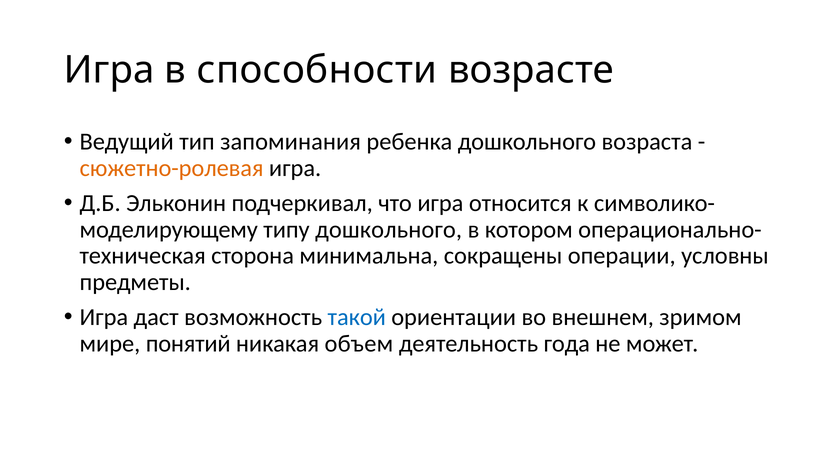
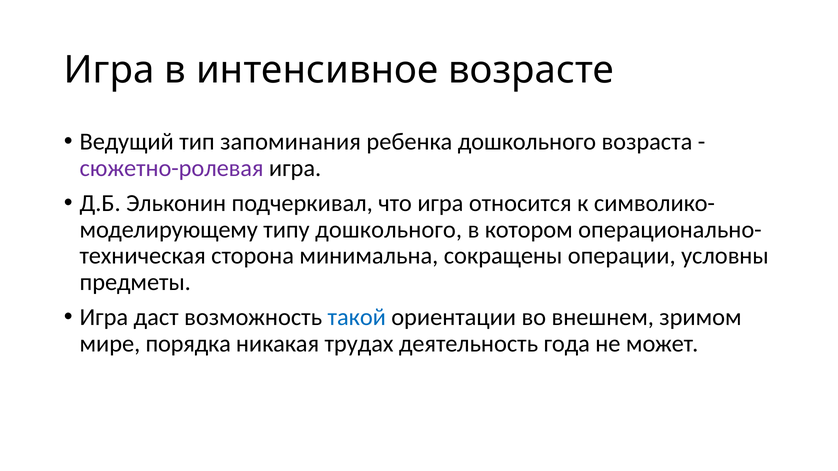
способности: способности -> интенсивное (317, 70)
сюжетно-ролевая colour: orange -> purple (172, 168)
понятий: понятий -> порядка (188, 344)
объем: объем -> трудах (359, 344)
